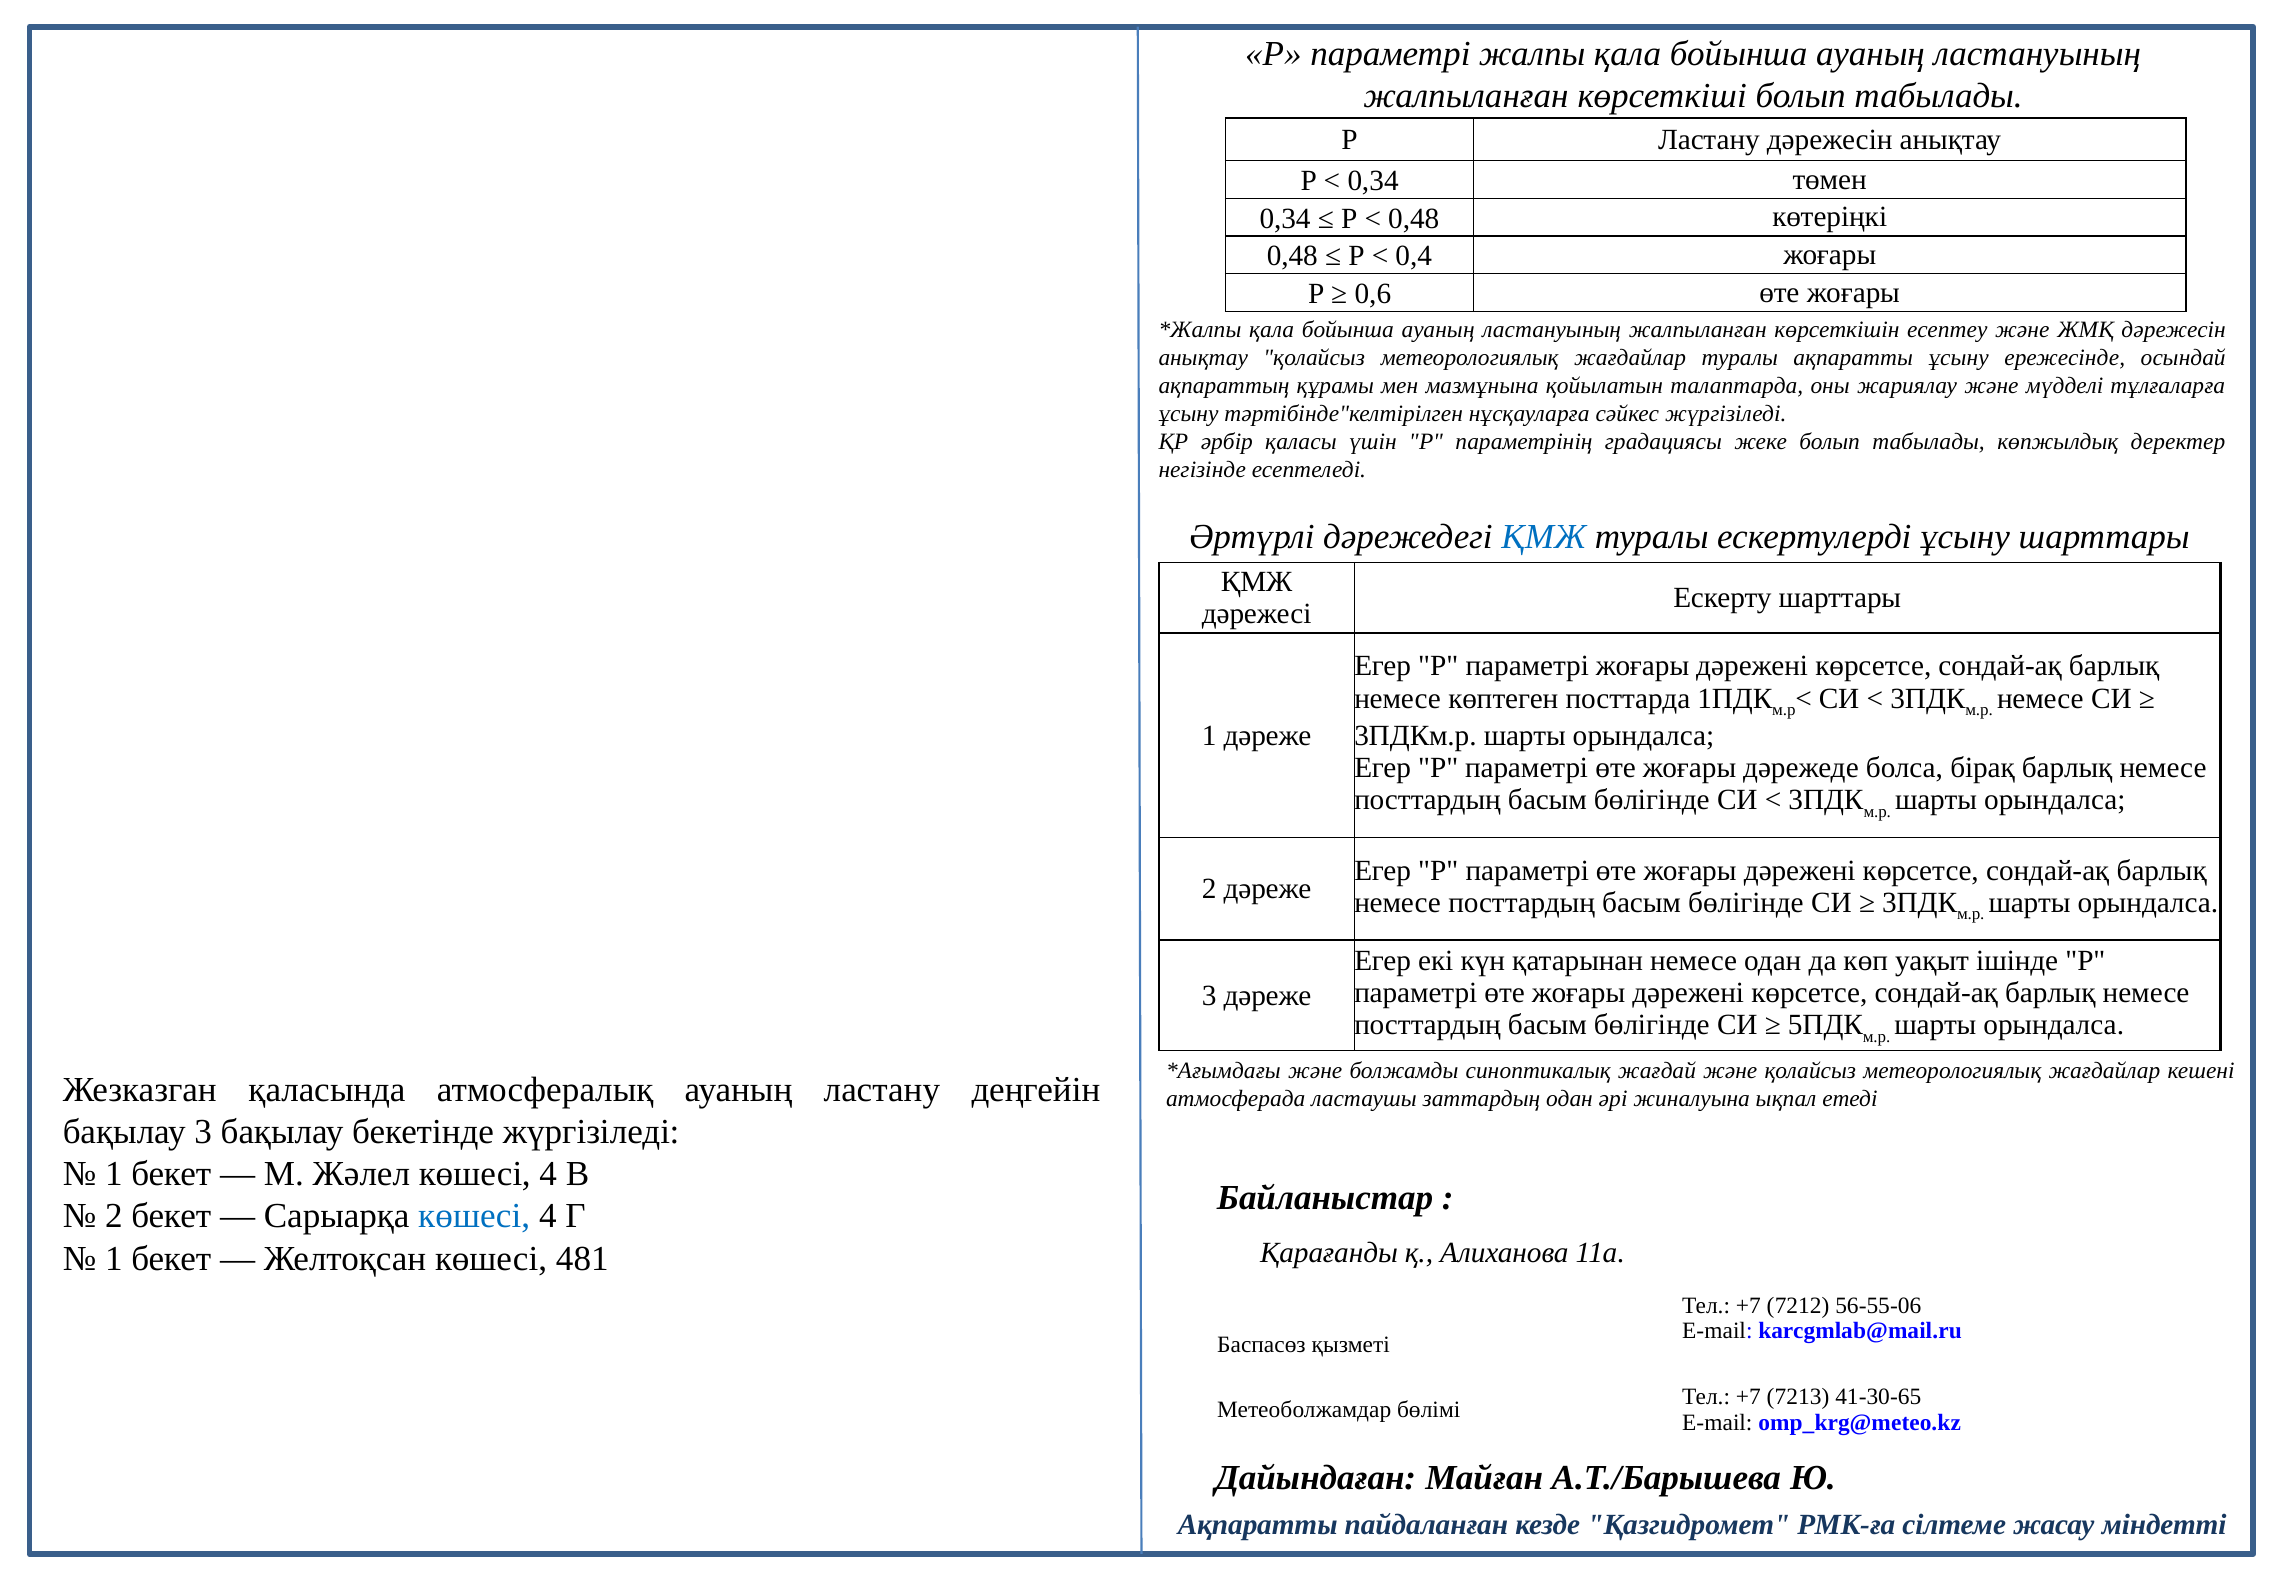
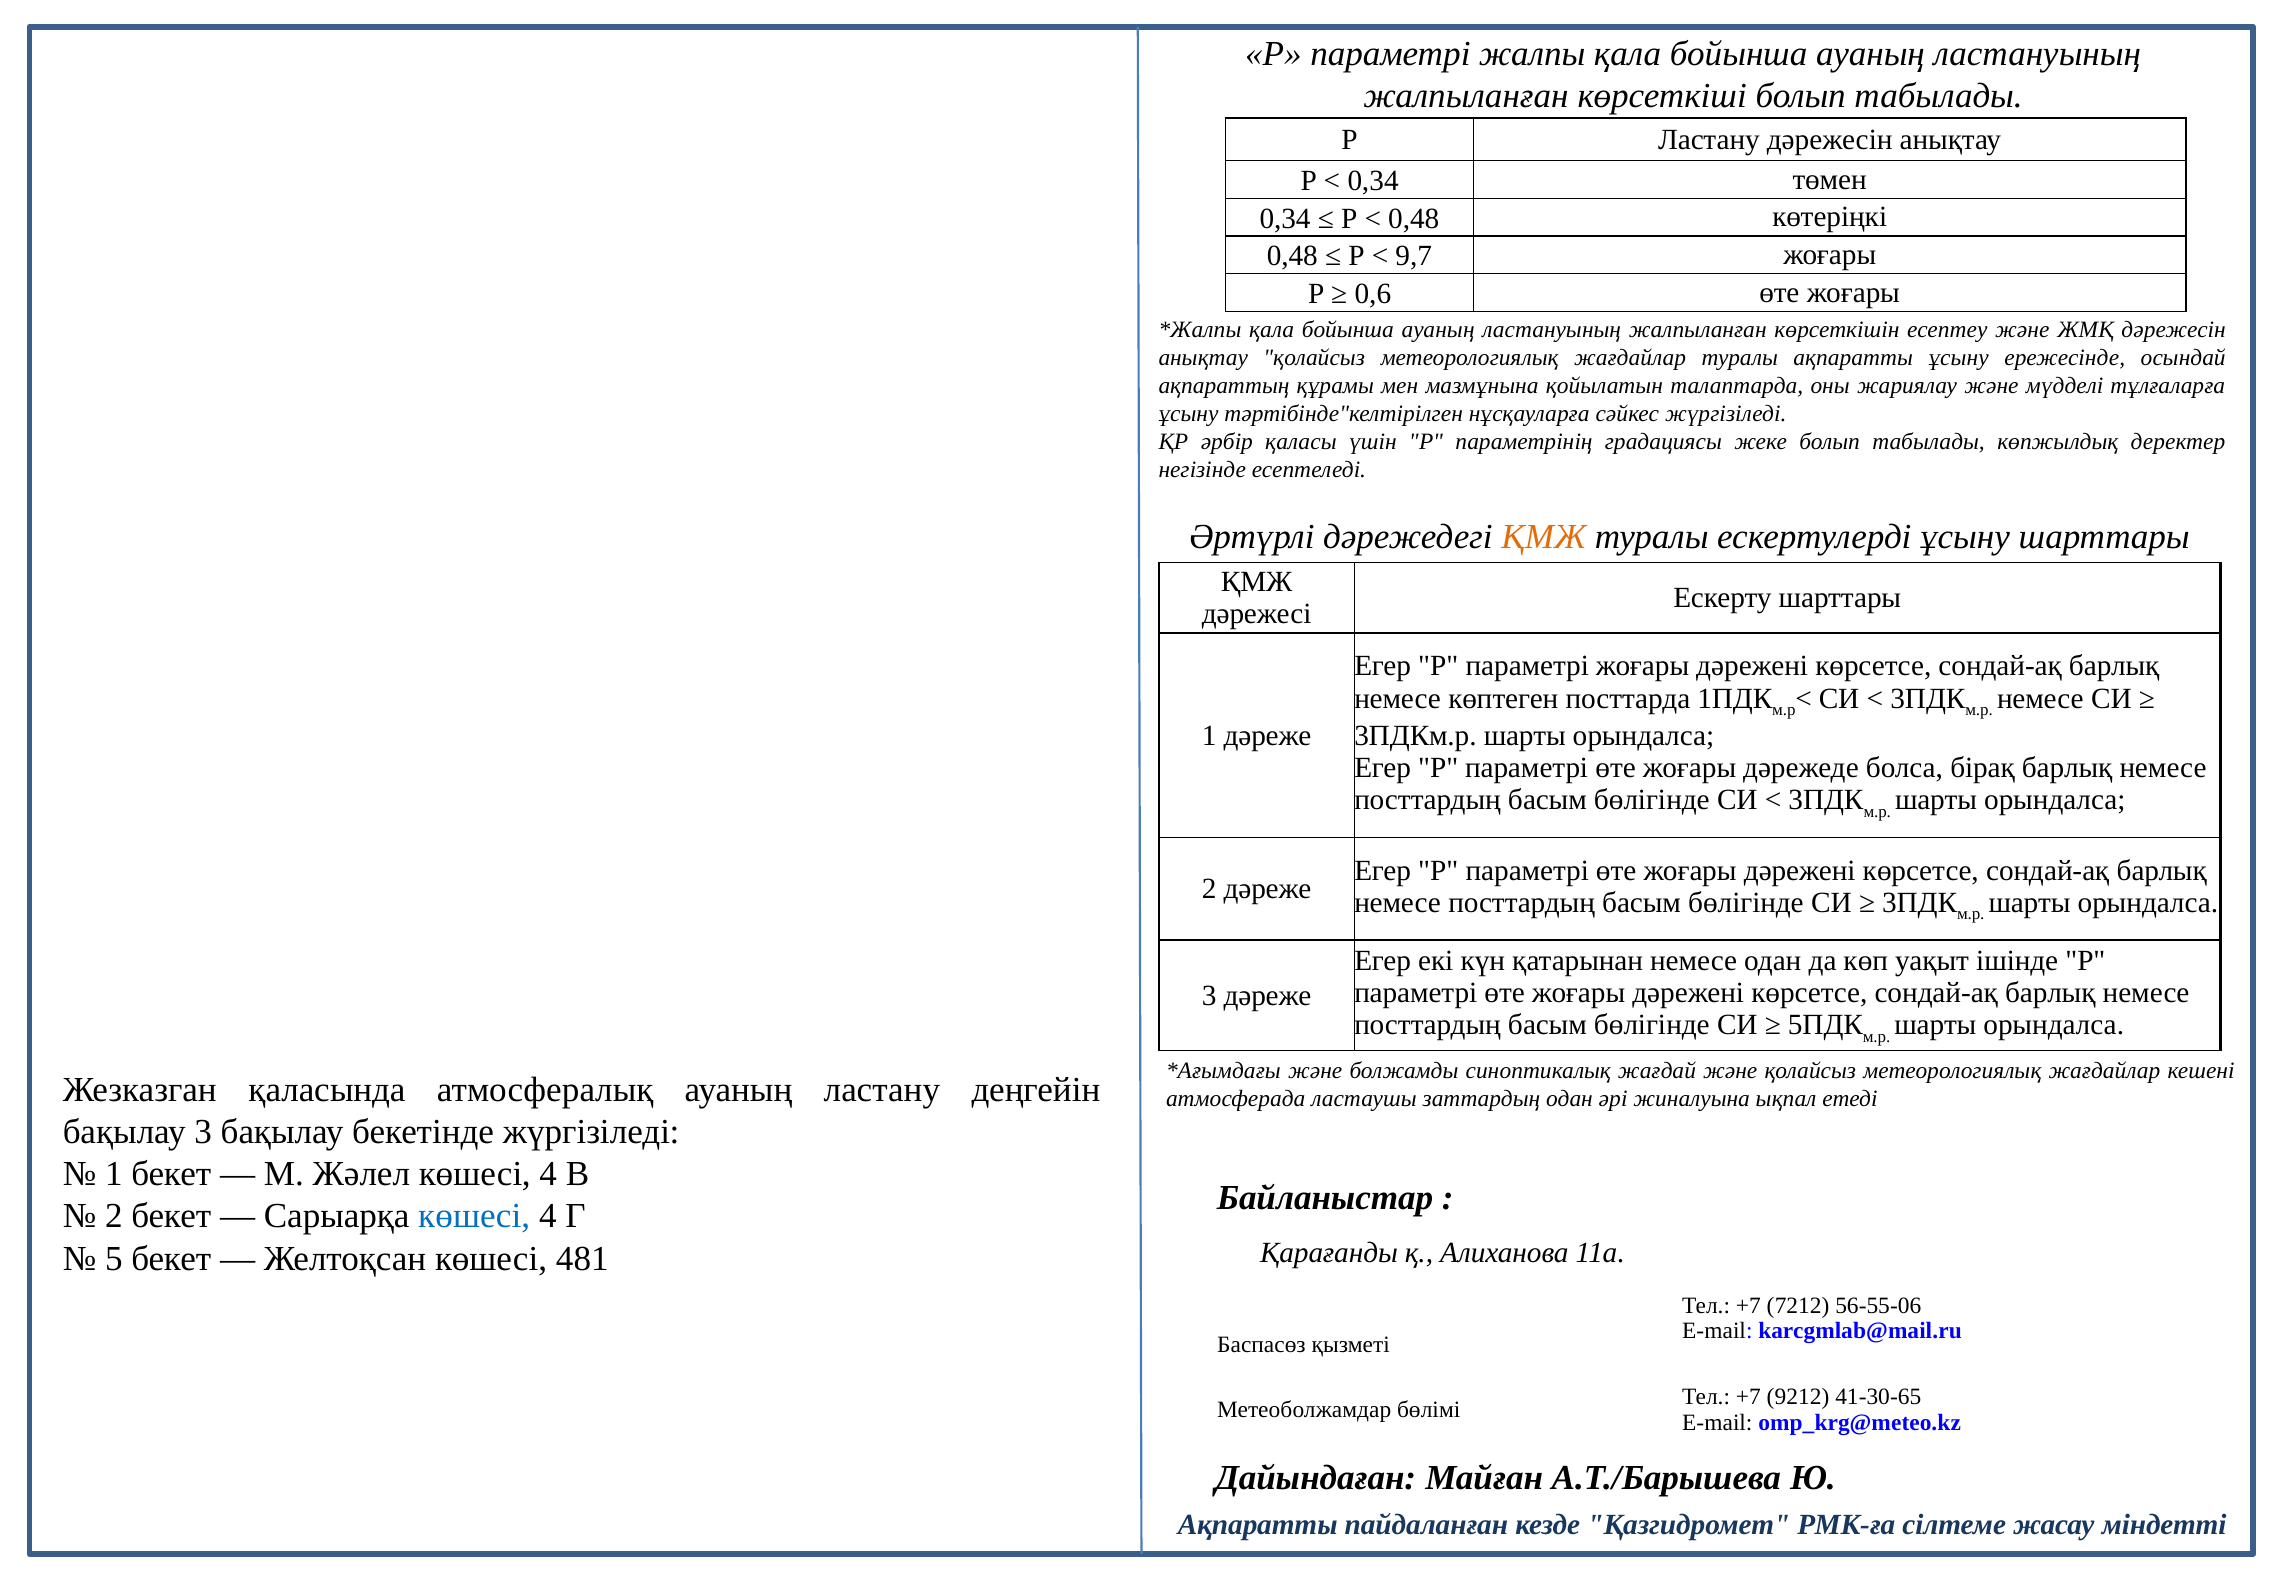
0,4: 0,4 -> 9,7 (1414, 256)
ҚМЖ colour: blue -> orange (1544, 536)
1: 1 -> 5 (114, 1258)
7213: 7213 -> 9212 (1798, 1396)
